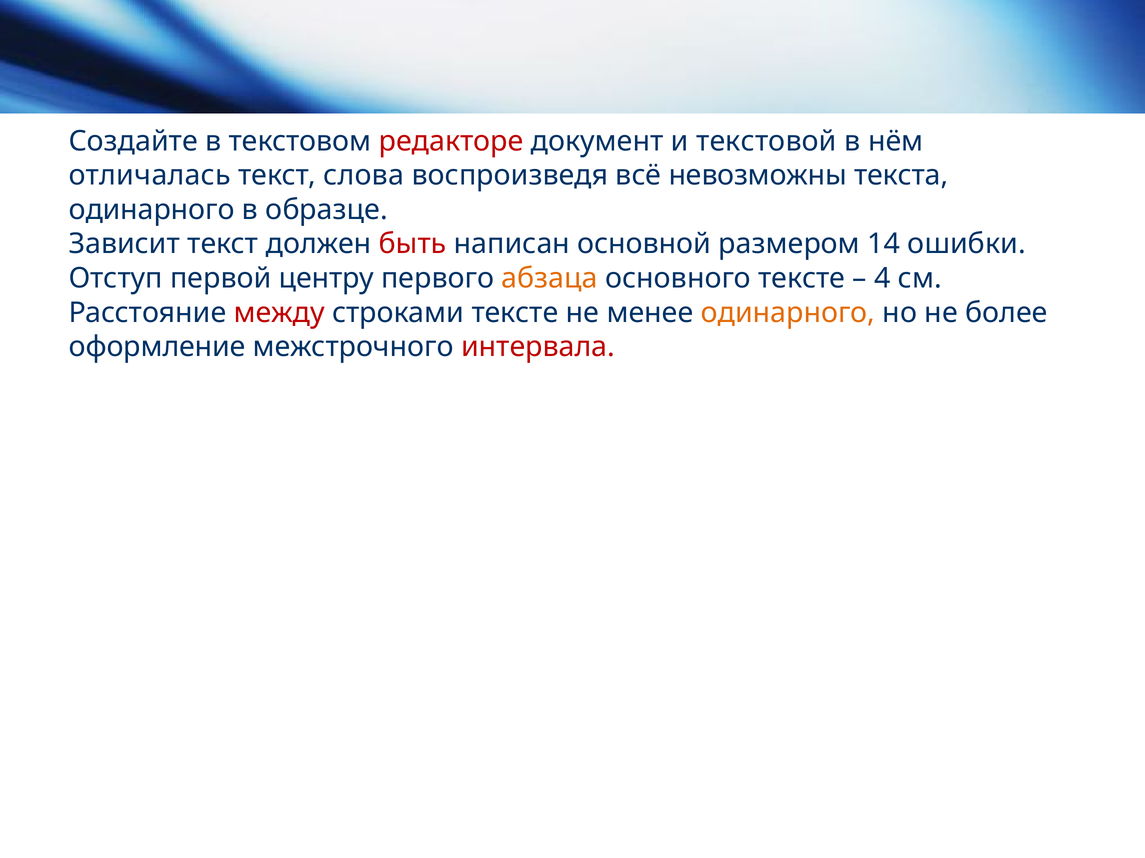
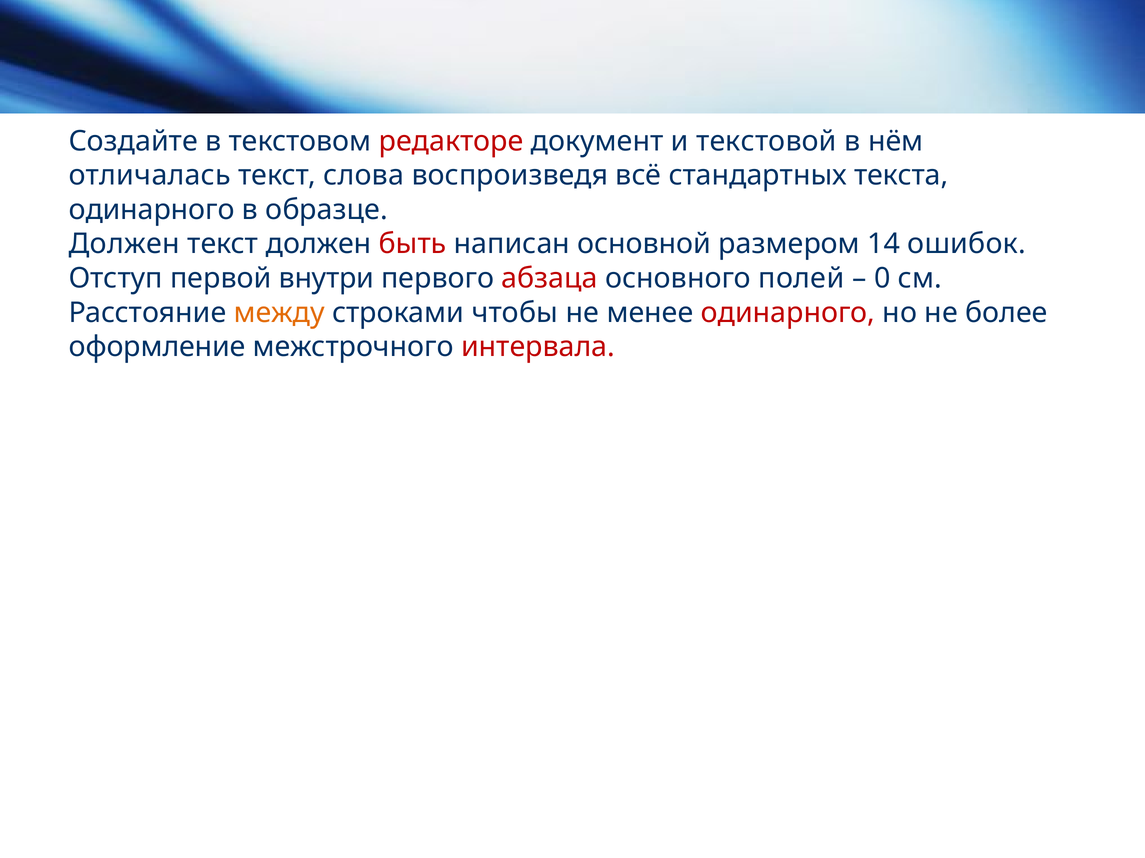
невозможны: невозможны -> стандартных (758, 176)
Зависит: Зависит -> Должен (124, 244)
ошибки: ошибки -> ошибок (967, 244)
центру: центру -> внутри (326, 279)
абзаца colour: orange -> red (550, 279)
основного тексте: тексте -> полей (801, 279)
4: 4 -> 0 (882, 279)
между colour: red -> orange (279, 313)
строками тексте: тексте -> чтобы (515, 313)
одинарного colour: orange -> red (788, 313)
